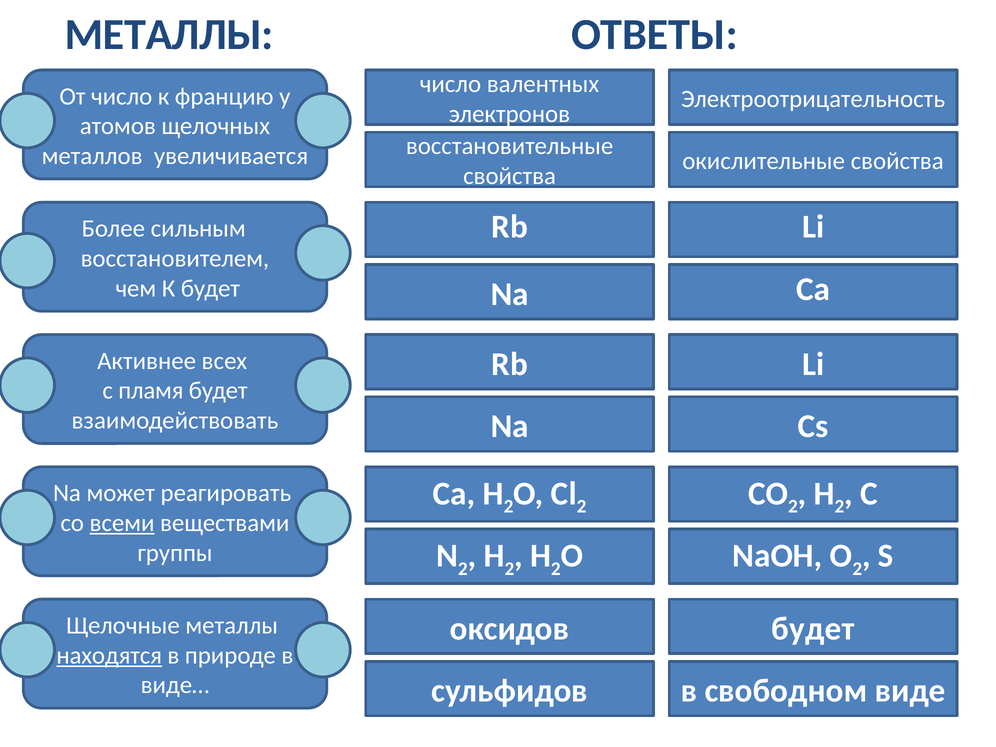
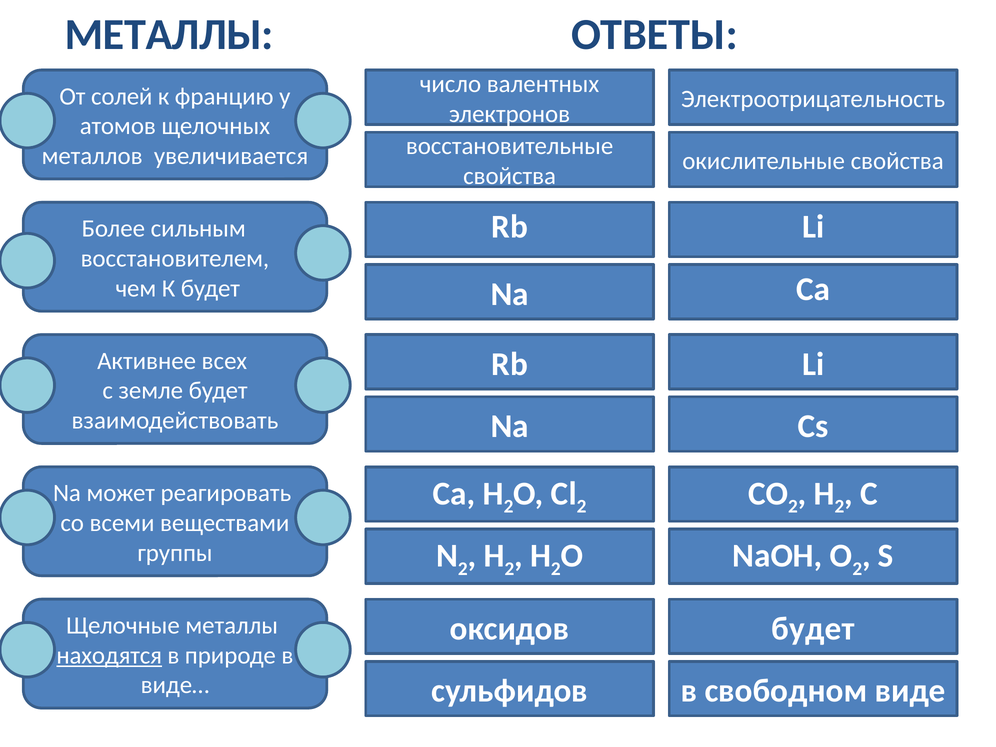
От число: число -> солей (122, 96)
пламя: пламя -> земле (151, 391)
всеми underline: present -> none (122, 523)
